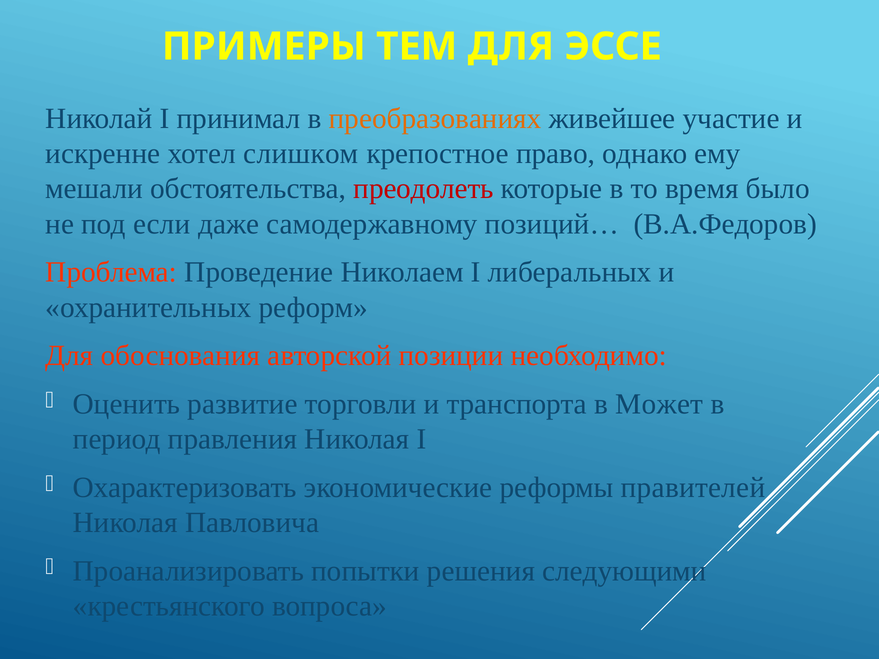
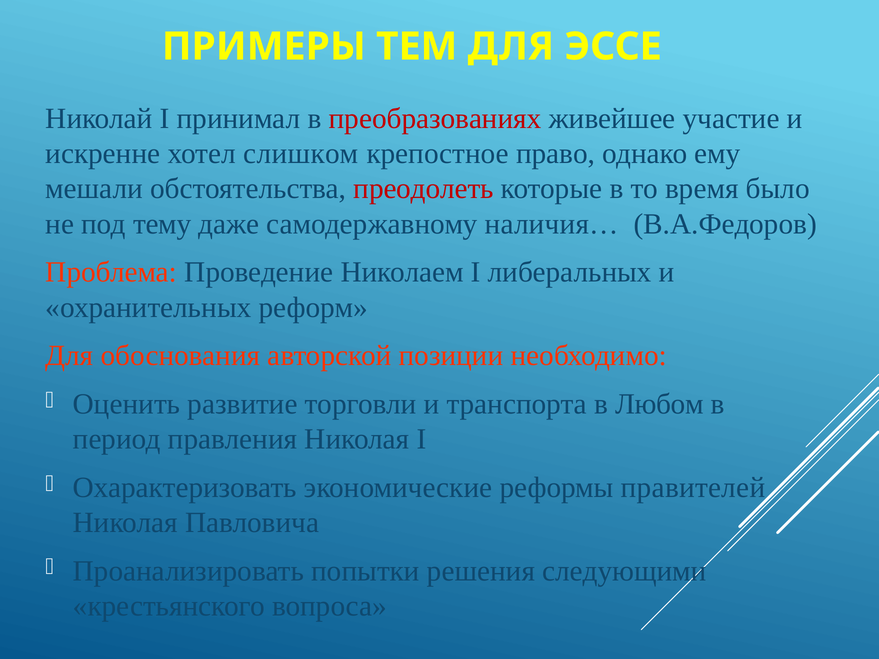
преобразованиях colour: orange -> red (435, 118)
если: если -> тему (162, 224)
позиций…: позиций… -> наличия… (552, 224)
Может: Может -> Любом (660, 404)
